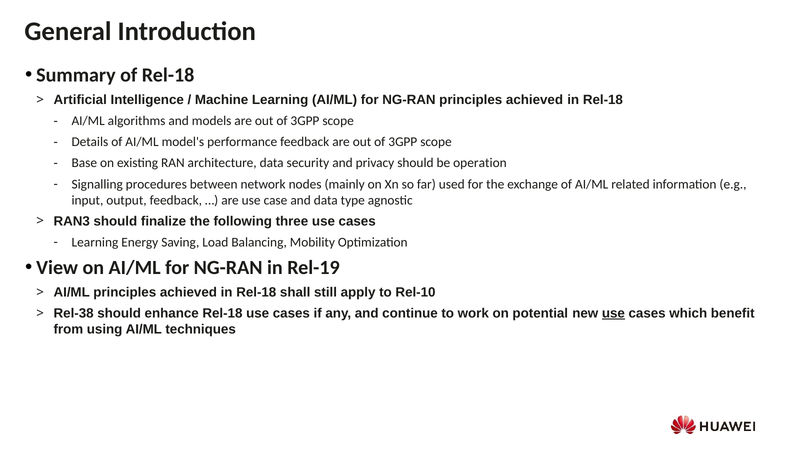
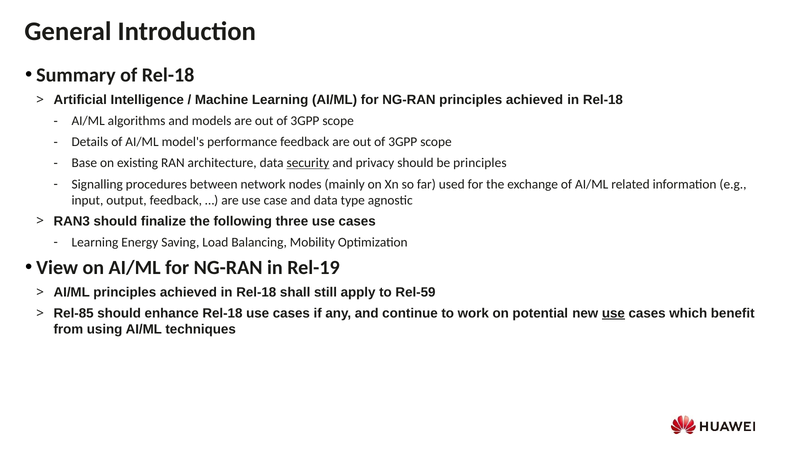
security underline: none -> present (308, 163)
be operation: operation -> principles (480, 163)
Rel-10: Rel-10 -> Rel-59 (416, 293)
Rel-38: Rel-38 -> Rel-85 (74, 314)
